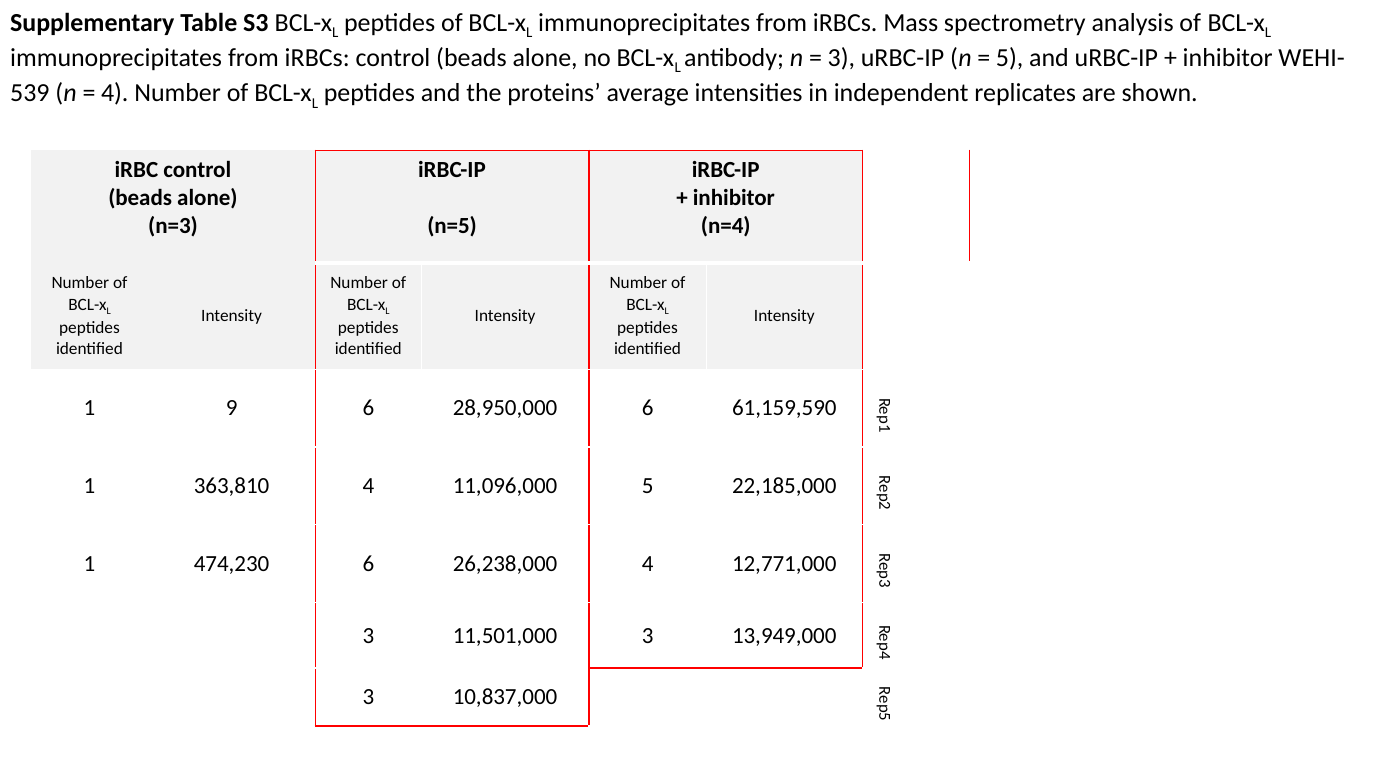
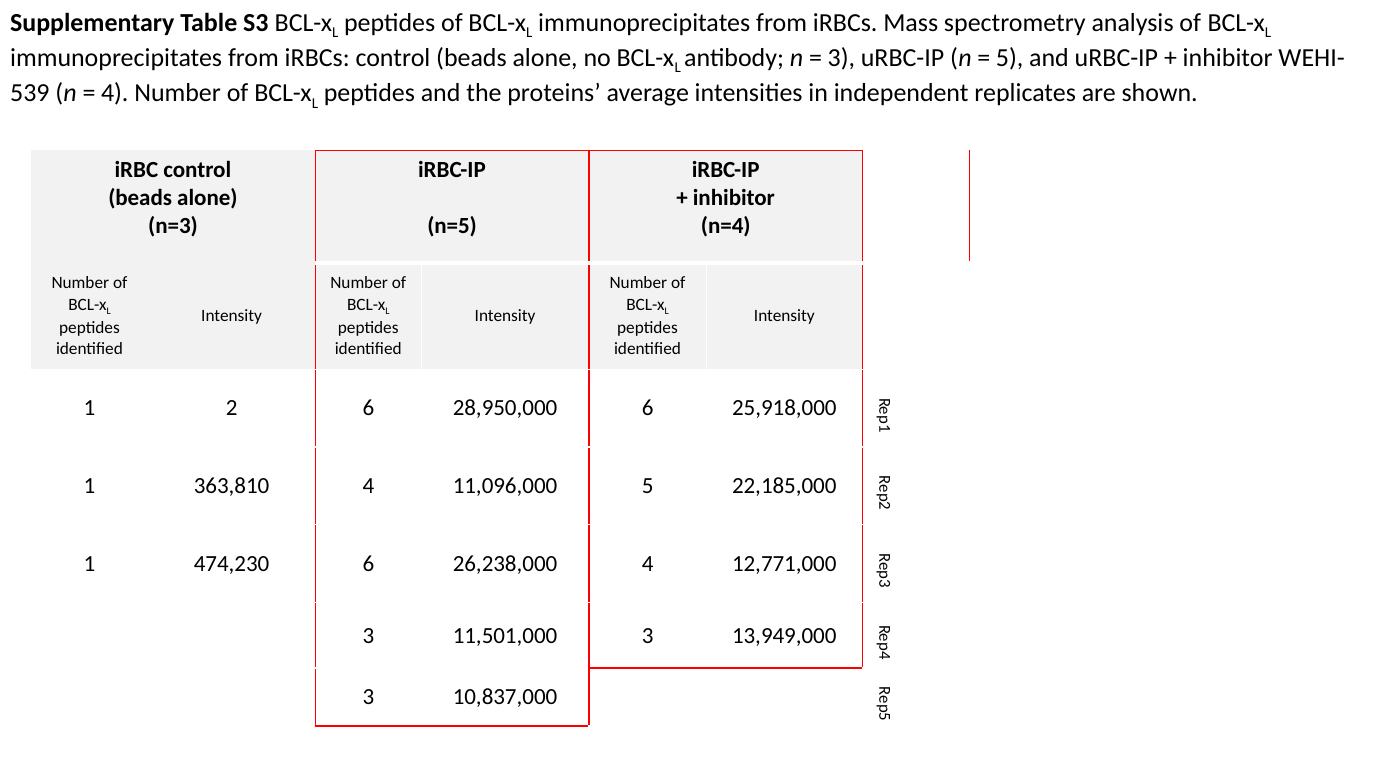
1 9: 9 -> 2 (232, 408)
61,159,590: 61,159,590 -> 25,918,000 (784, 408)
